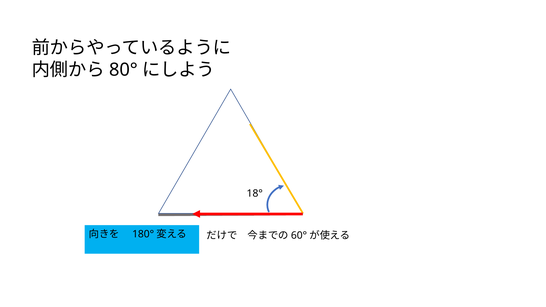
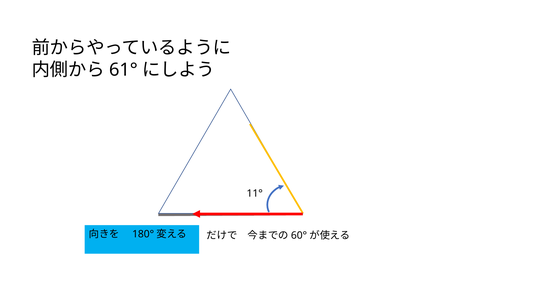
80°: 80° -> 61° (123, 70)
18°: 18° -> 11° (255, 194)
